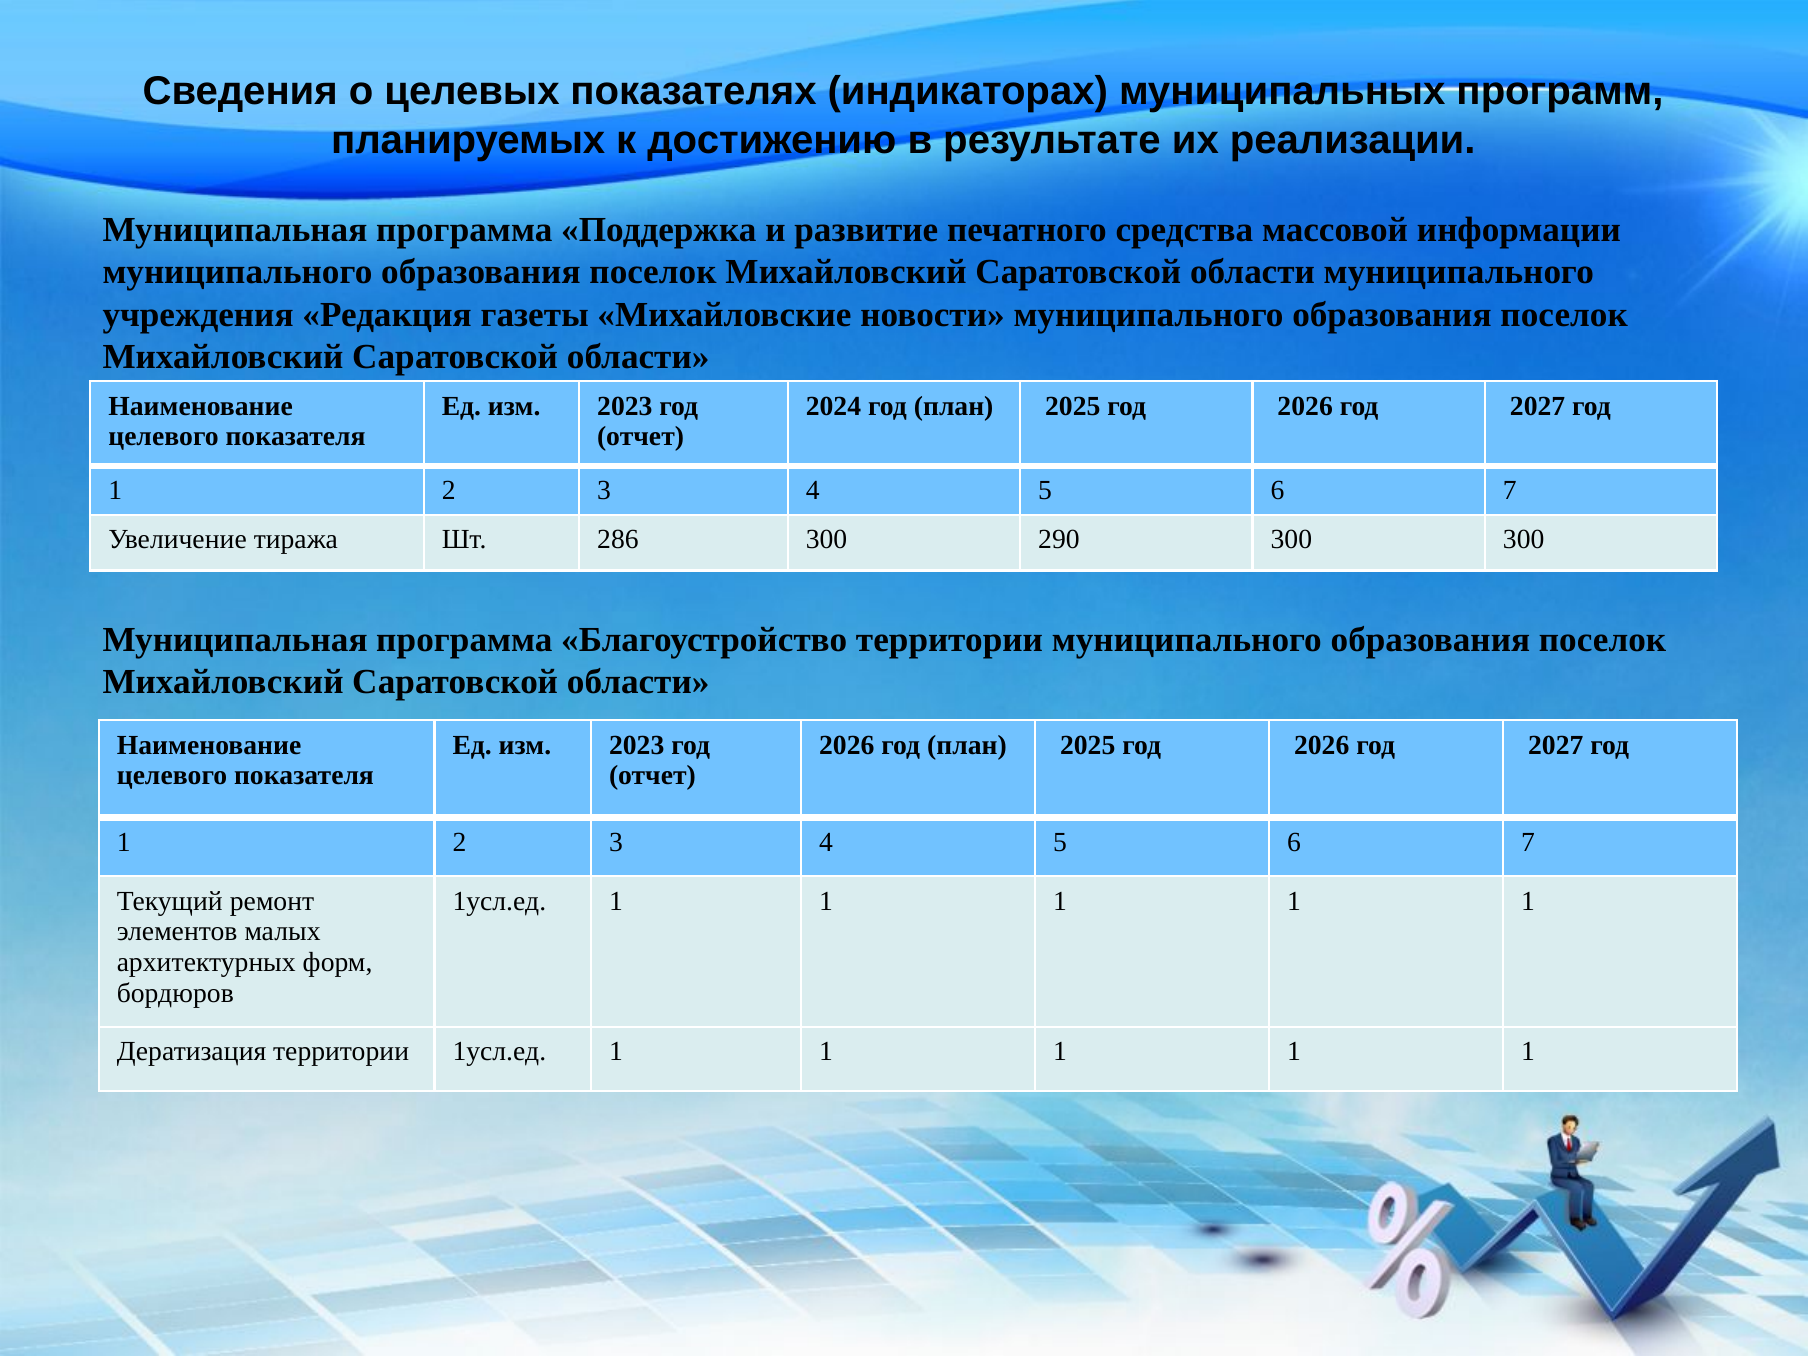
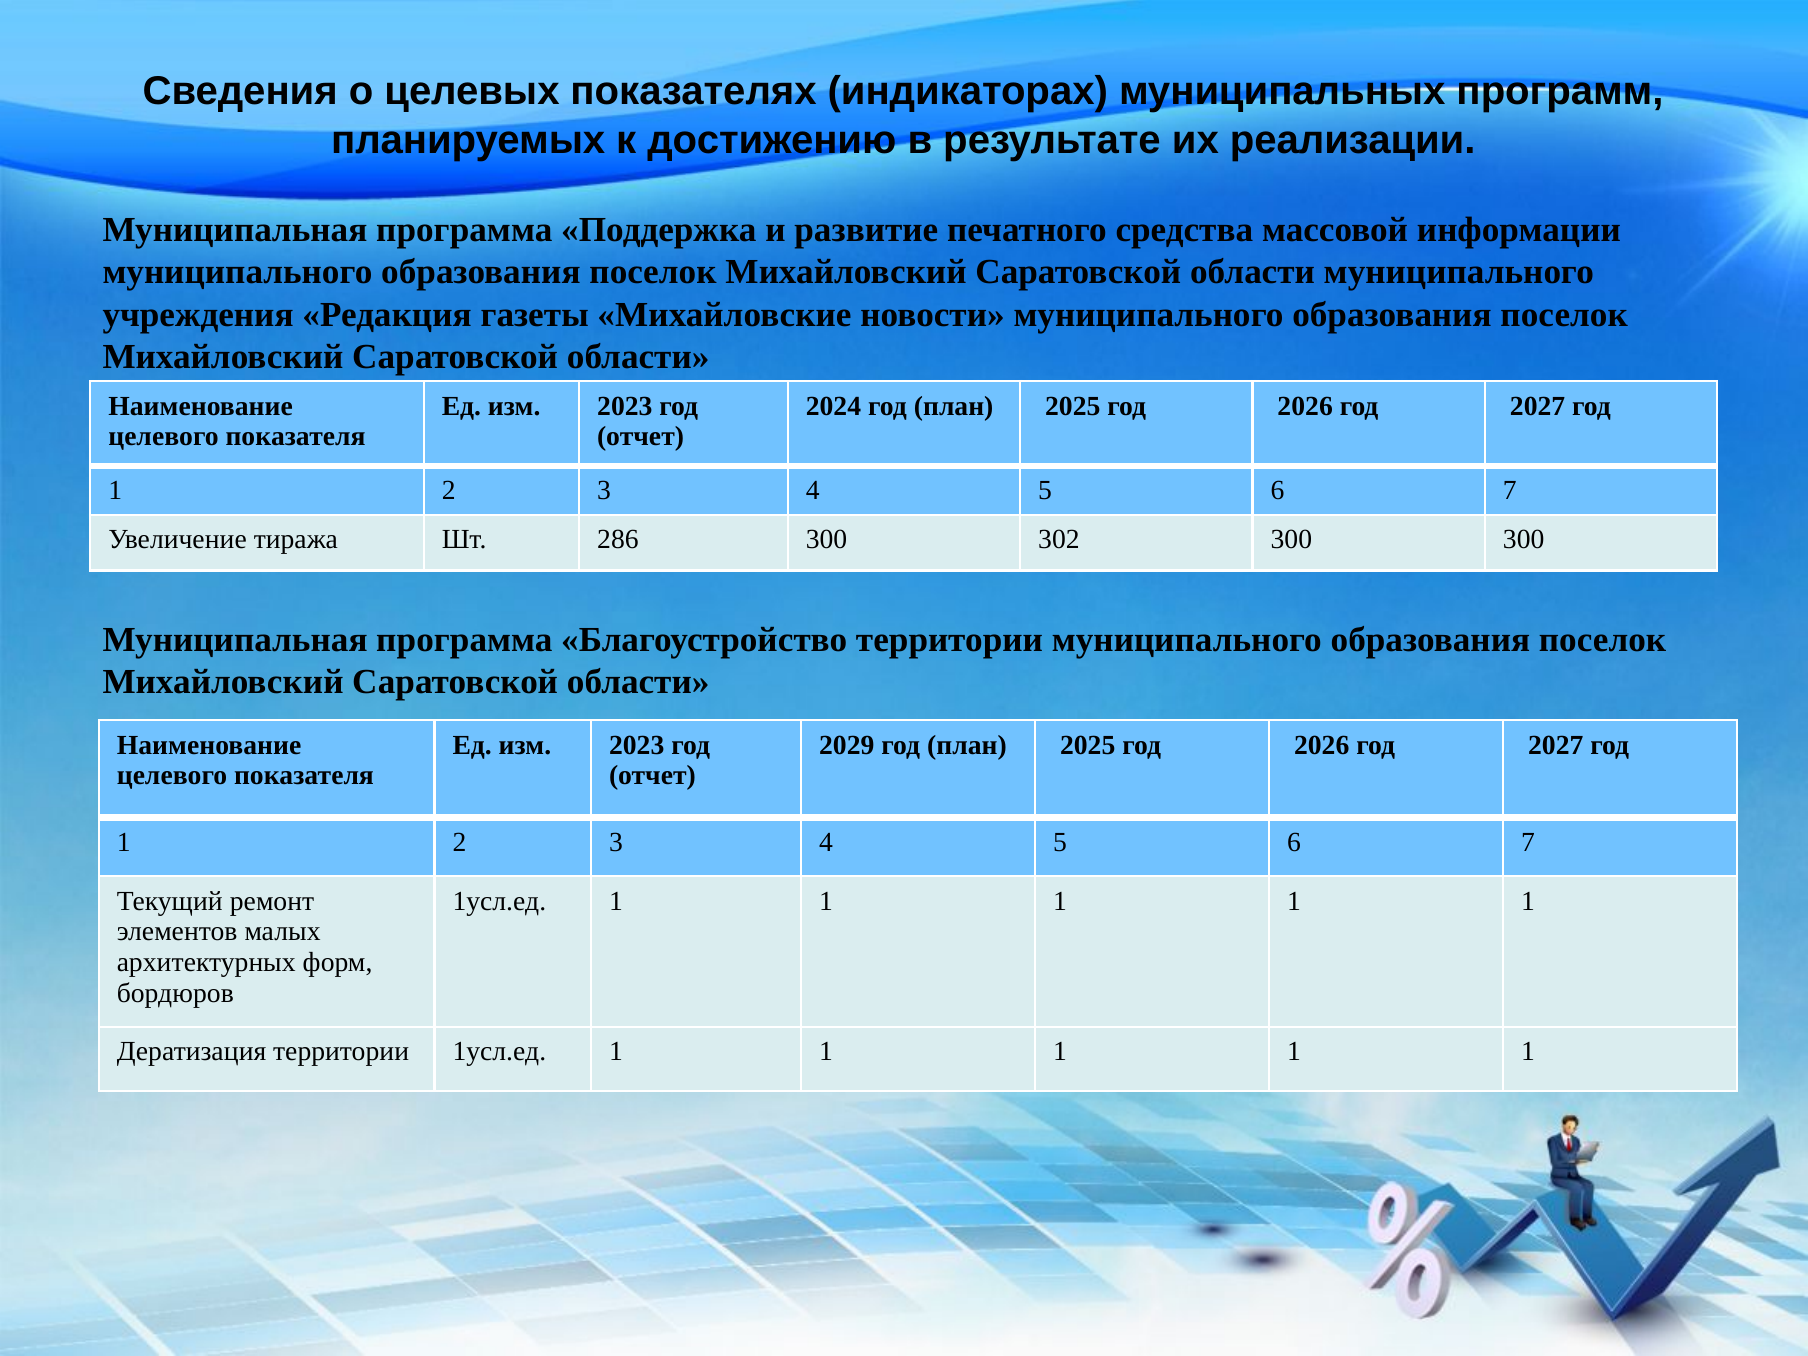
290: 290 -> 302 (1059, 540)
2026: 2026 -> 2029 (847, 745)
